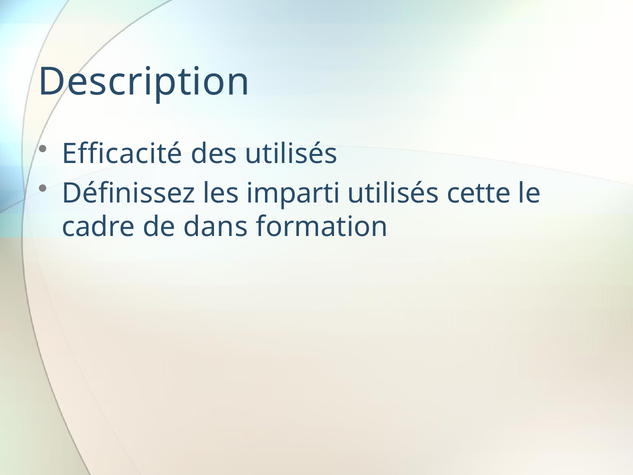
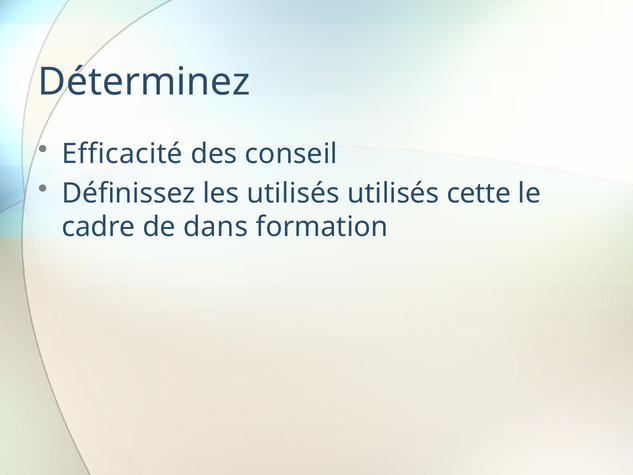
Description: Description -> Déterminez (144, 82)
des utilisés: utilisés -> conseil (291, 154)
les imparti: imparti -> utilisés (293, 193)
